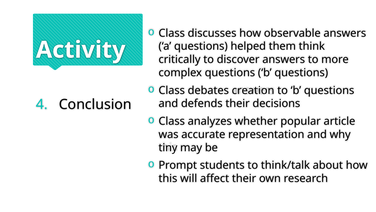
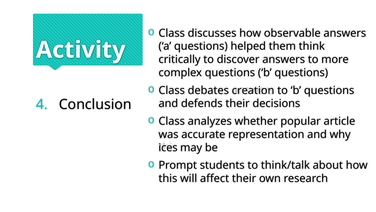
tiny: tiny -> ices (168, 147)
